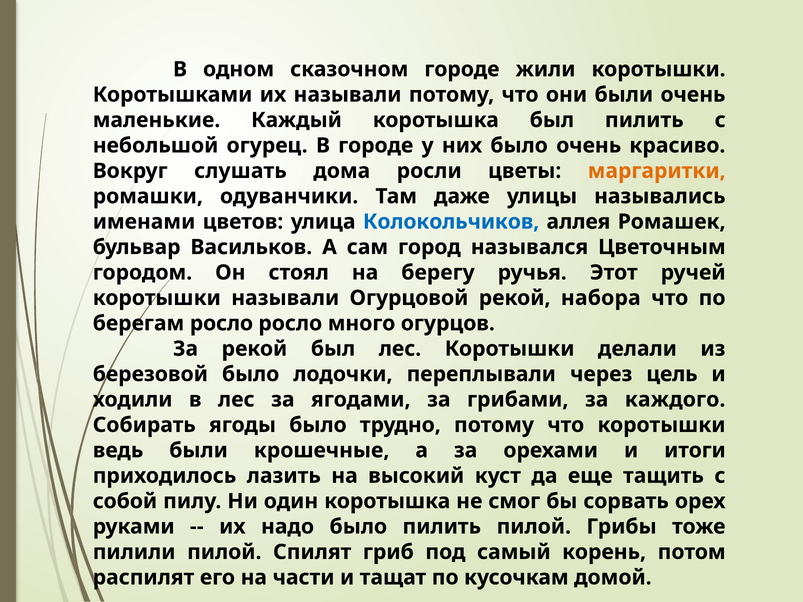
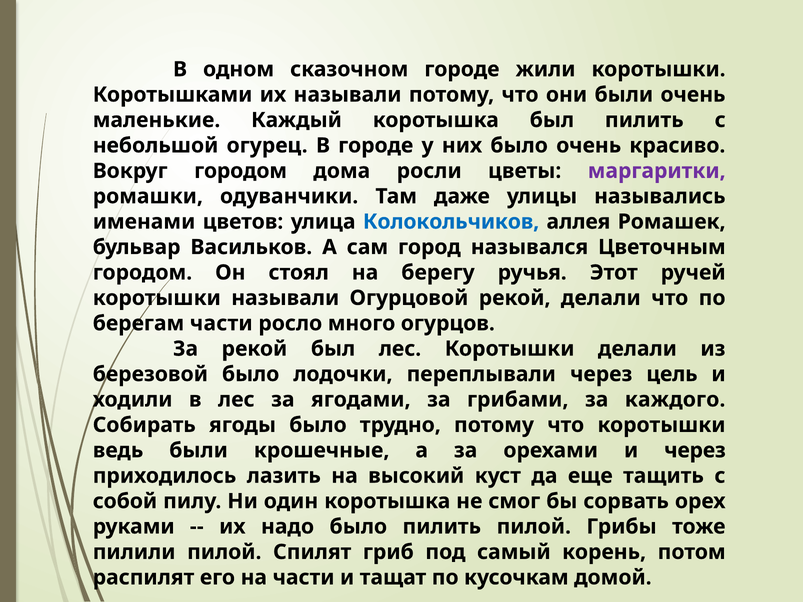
Вокруг слушать: слушать -> городом (241, 171)
маргаритки colour: orange -> purple (657, 171)
рекой набора: набора -> делали (601, 298)
берегам росло: росло -> части (221, 323)
и итоги: итоги -> через (695, 451)
